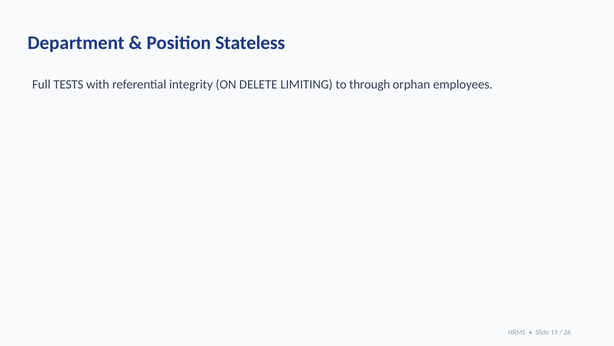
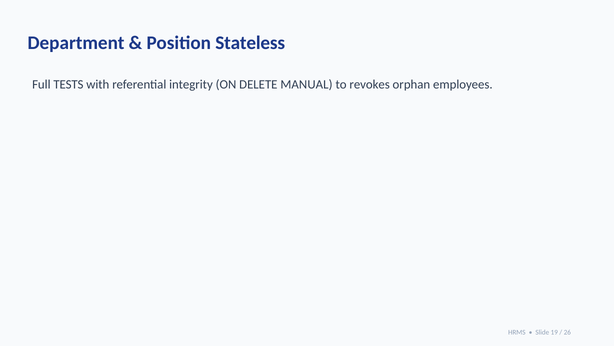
LIMITING: LIMITING -> MANUAL (307, 85)
through: through -> revokes (370, 85)
